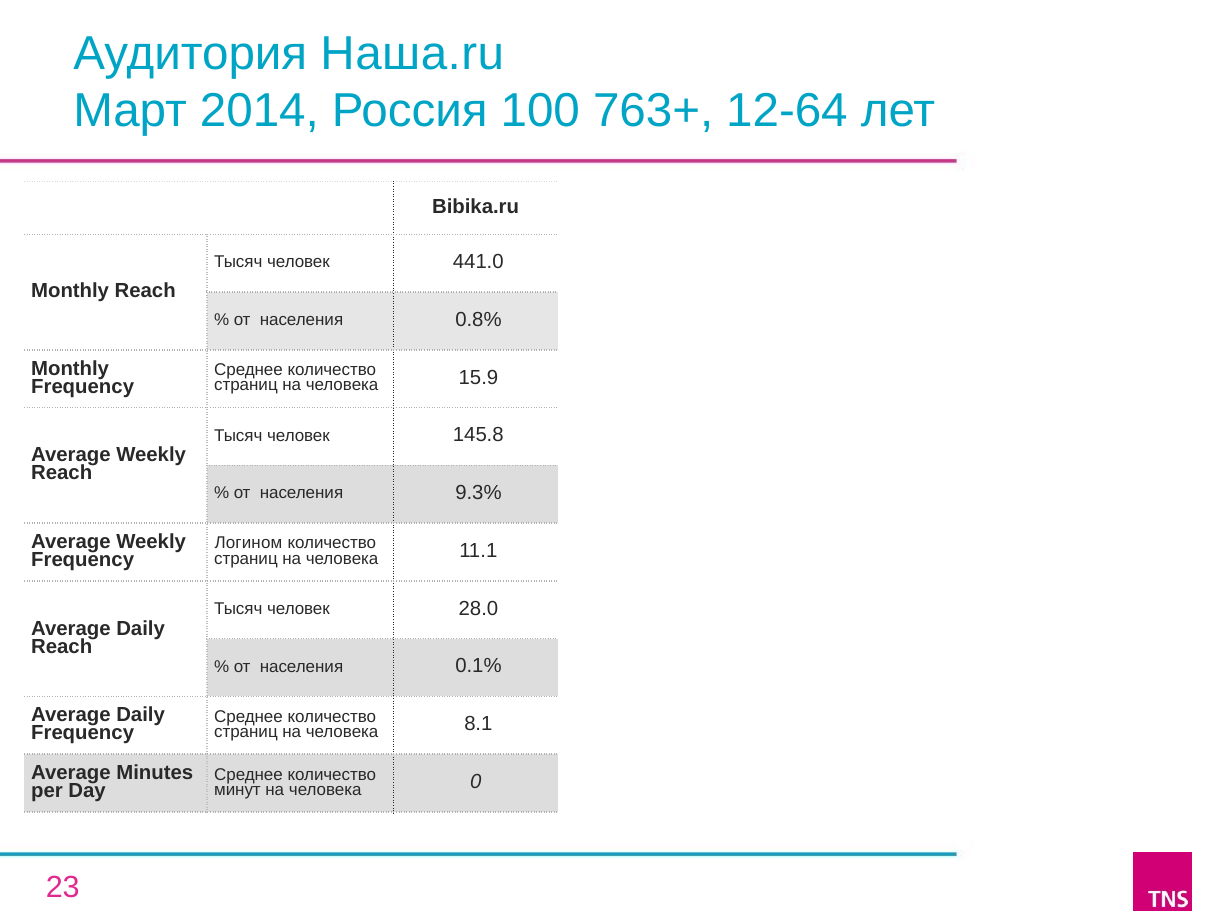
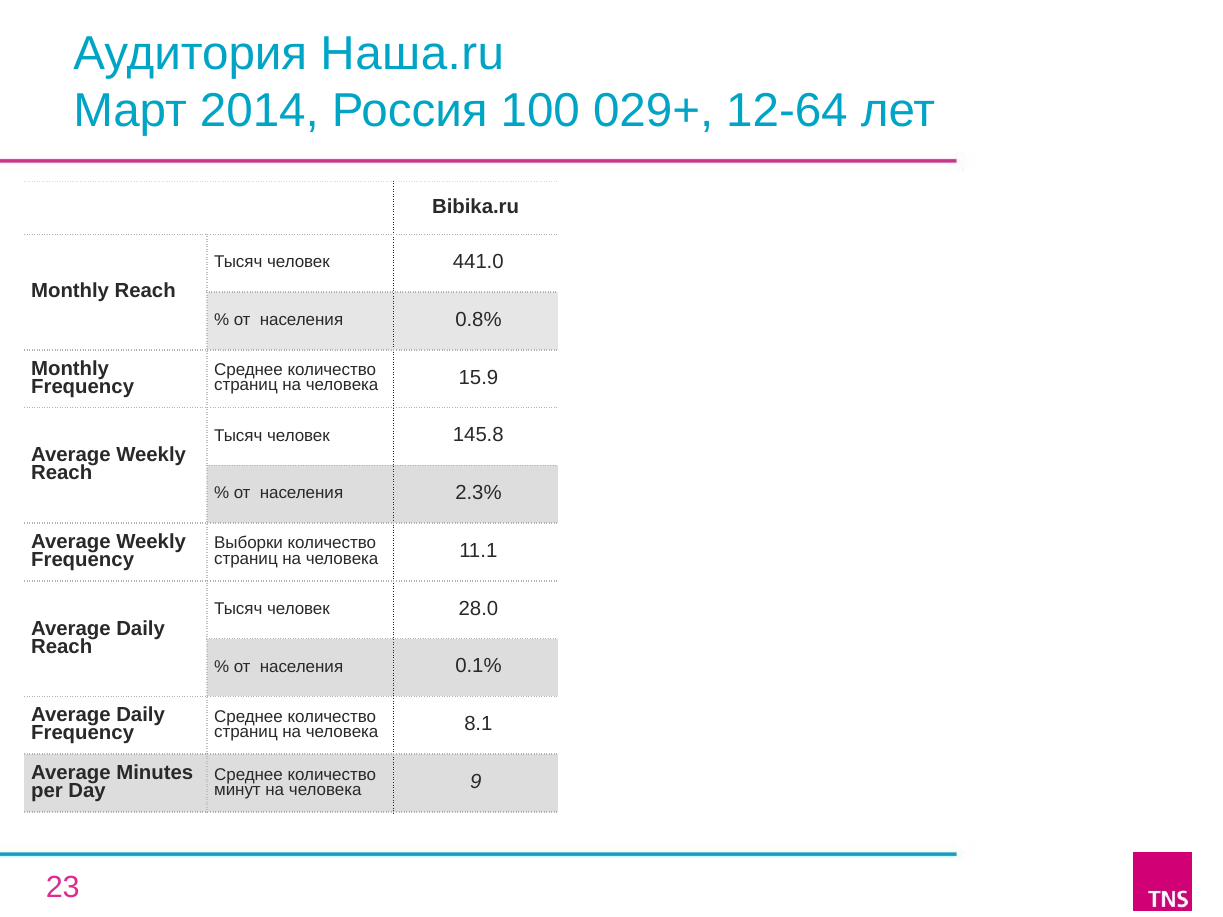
763+: 763+ -> 029+ (653, 111)
9.3%: 9.3% -> 2.3% (478, 493)
Логином: Логином -> Выборки (249, 544)
0: 0 -> 9 (476, 782)
